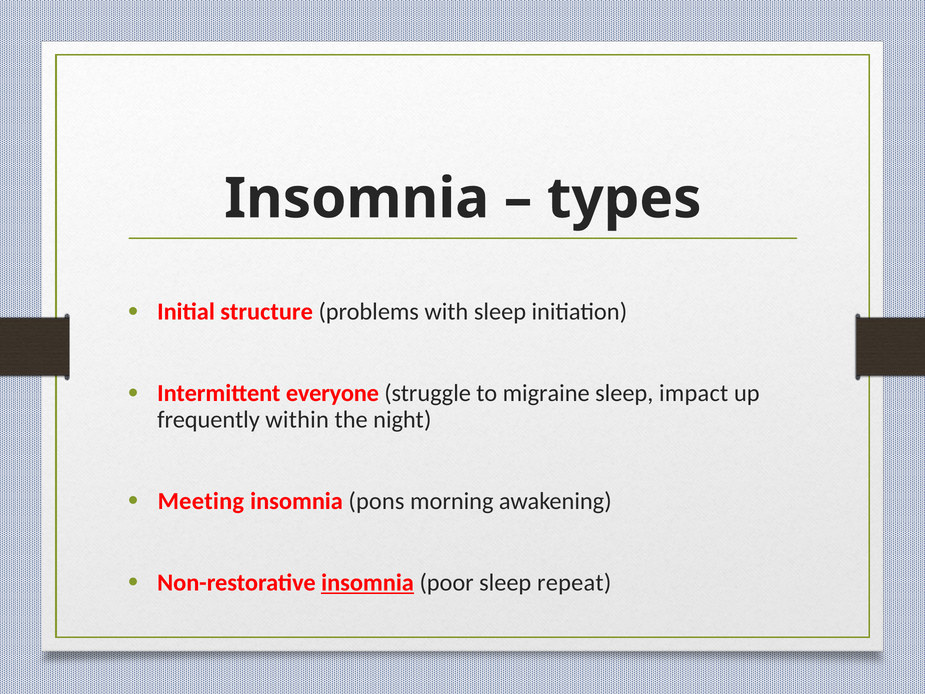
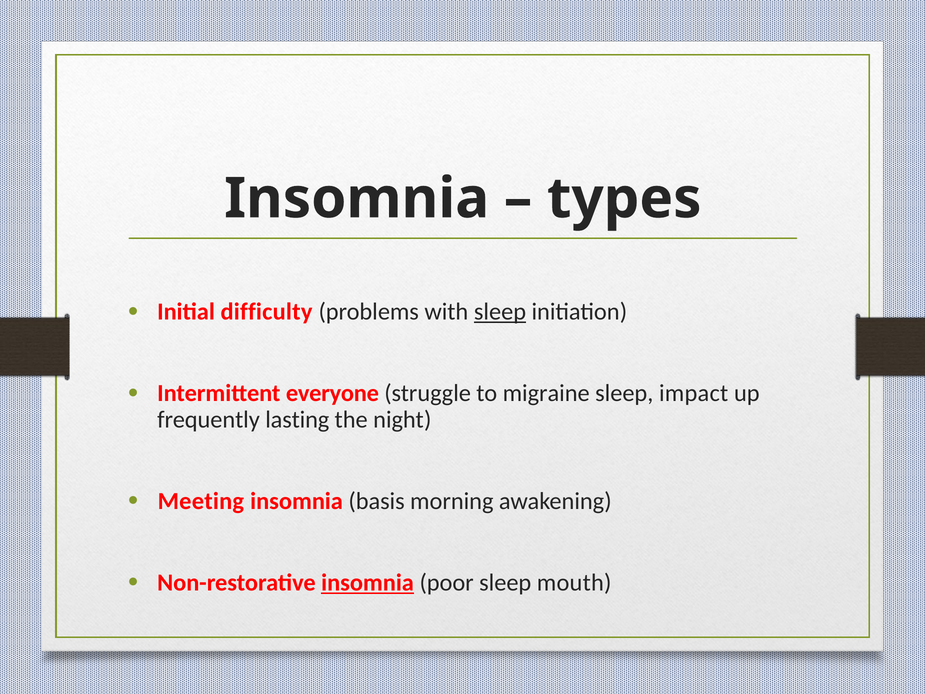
structure: structure -> difficulty (266, 312)
sleep underline: none -> present (500, 312)
within: within -> lasting (297, 420)
pons: pons -> basis (377, 501)
repeat: repeat -> mouth (574, 583)
